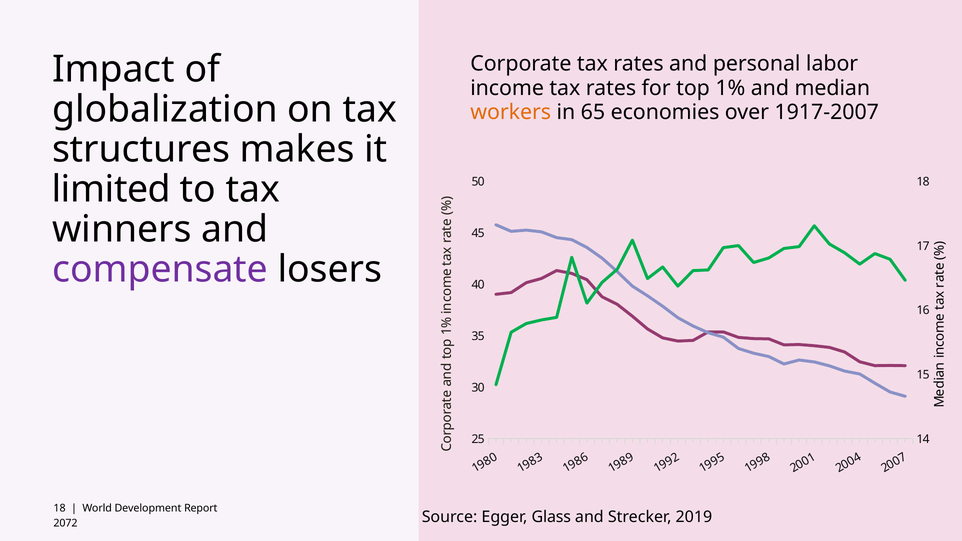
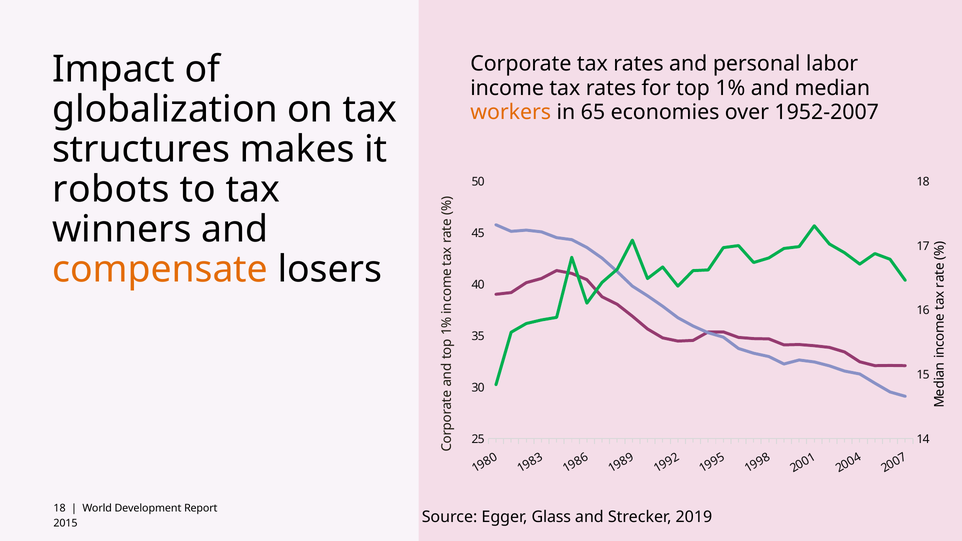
1917-2007: 1917-2007 -> 1952-2007 (827, 112)
limited: limited -> robots (111, 189)
compensate colour: purple -> orange (160, 270)
2072: 2072 -> 2015 (65, 523)
